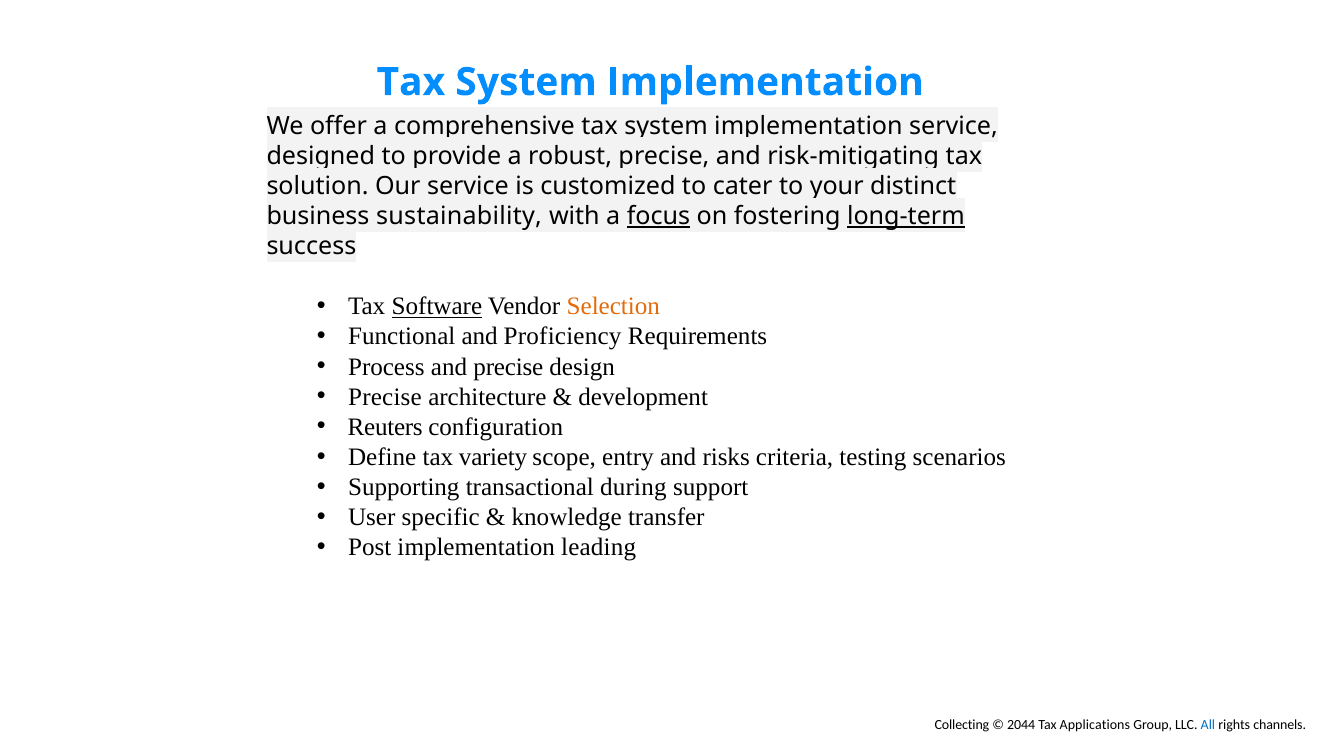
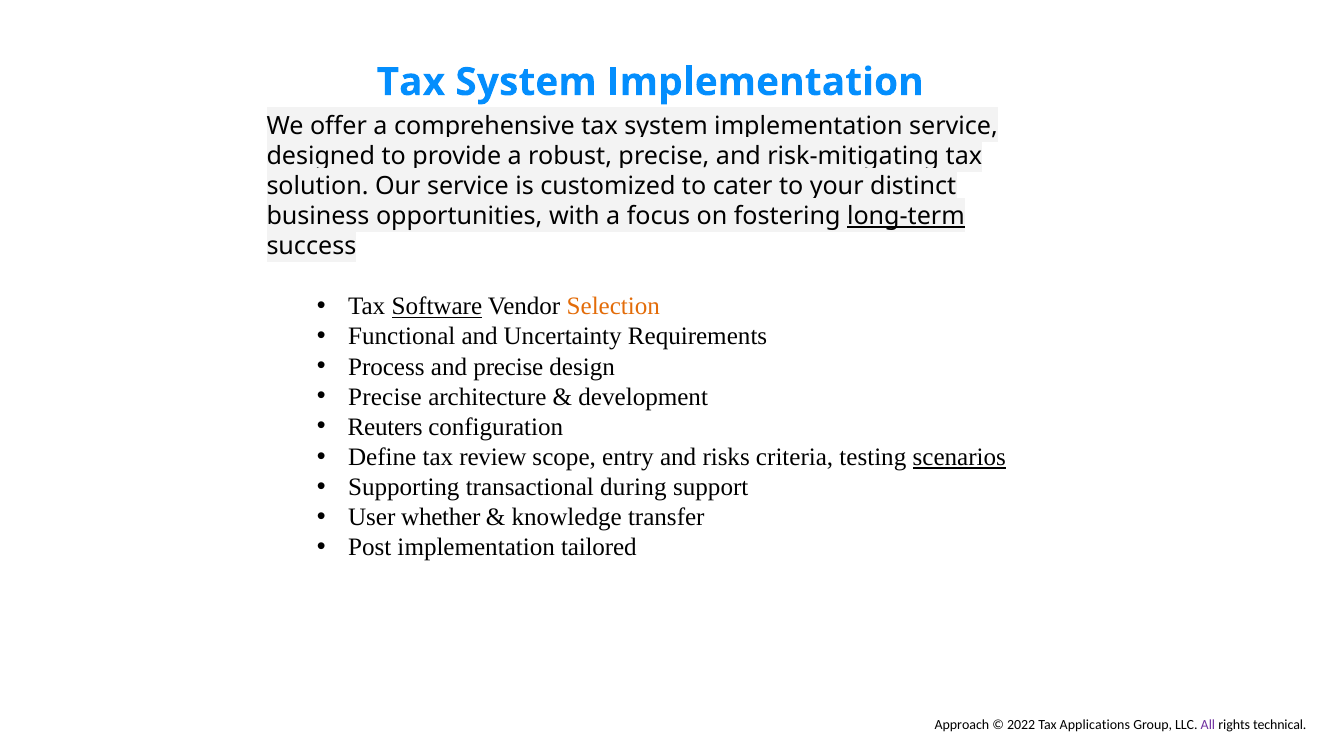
sustainability: sustainability -> opportunities (459, 216)
focus underline: present -> none (658, 216)
Proficiency: Proficiency -> Uncertainty (563, 337)
variety: variety -> review (493, 457)
scenarios underline: none -> present (959, 457)
specific: specific -> whether (441, 517)
leading: leading -> tailored (599, 548)
Collecting: Collecting -> Approach (962, 726)
2044: 2044 -> 2022 (1021, 726)
All colour: blue -> purple (1208, 726)
channels: channels -> technical (1280, 726)
